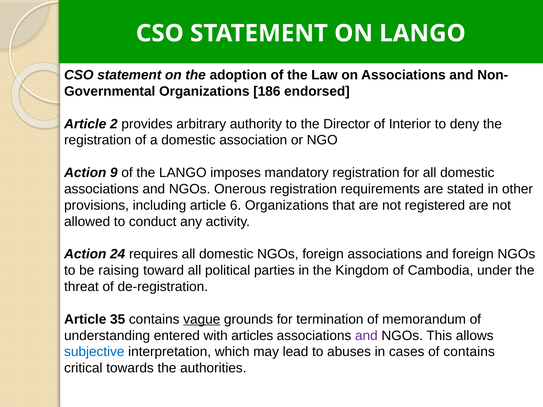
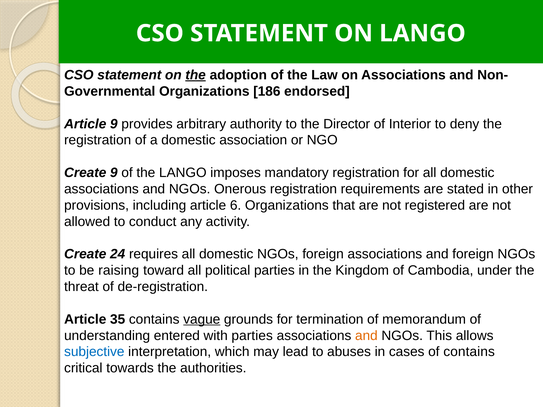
the underline: none -> present (196, 75)
Article 2: 2 -> 9 (114, 124)
Action: Action -> Create (85, 173)
Action: Action -> Create (85, 254)
with articles: articles -> parties (252, 336)
and colour: purple -> orange (366, 336)
